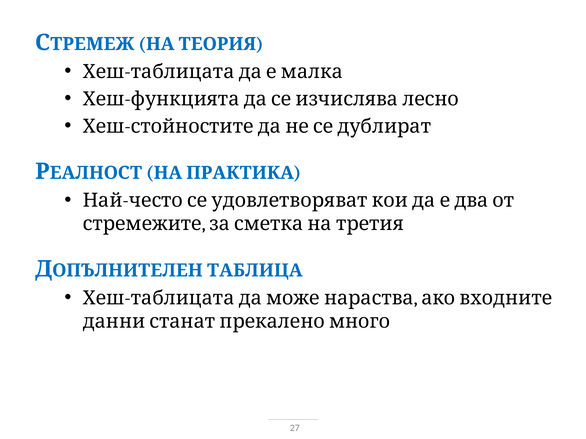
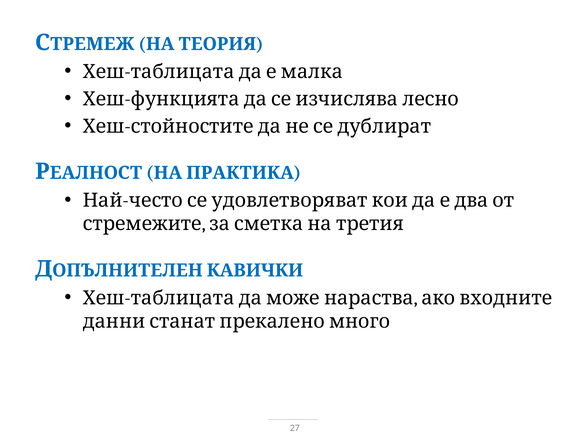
ТАБЛИЦА: ТАБЛИЦА -> КАВИЧКИ (255, 271)
